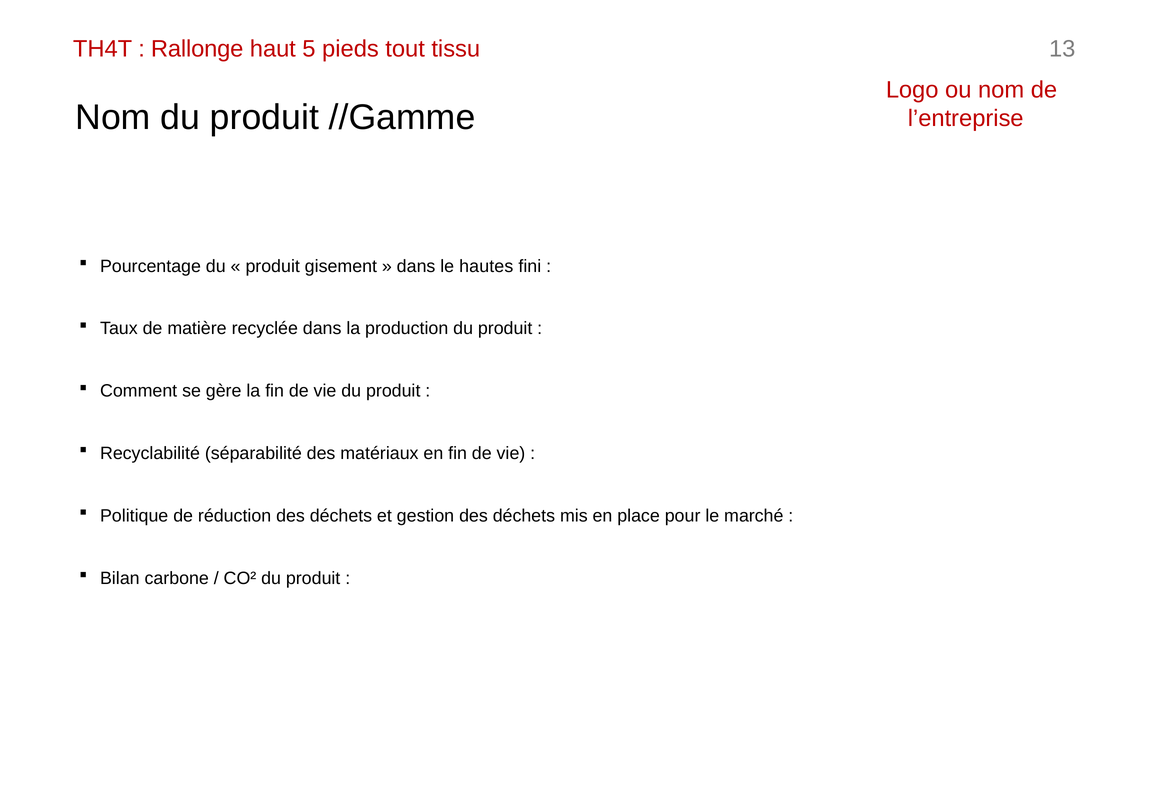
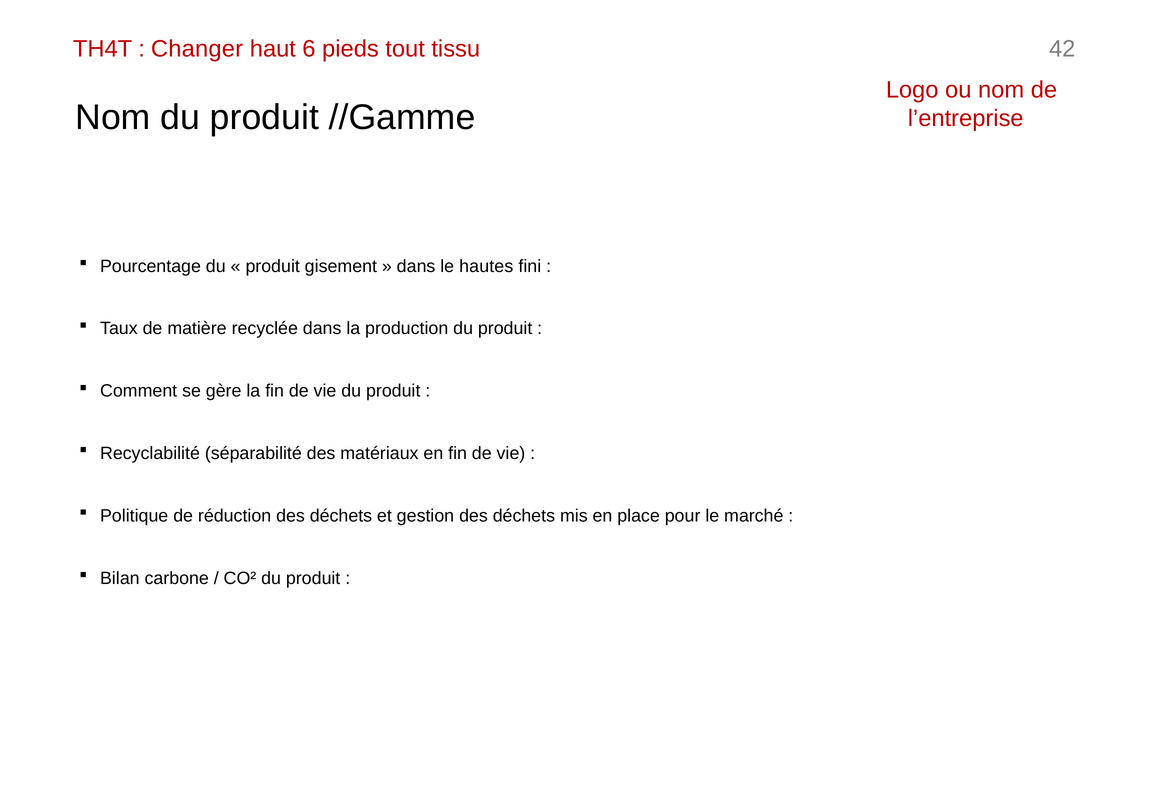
Rallonge: Rallonge -> Changer (197, 49)
5: 5 -> 6 (309, 49)
13: 13 -> 42 (1062, 49)
